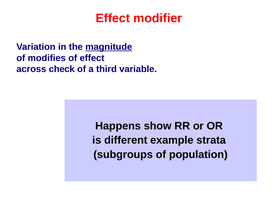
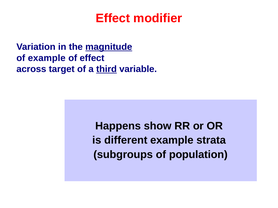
of modifies: modifies -> example (47, 58)
check: check -> target (62, 69)
third underline: none -> present (106, 69)
